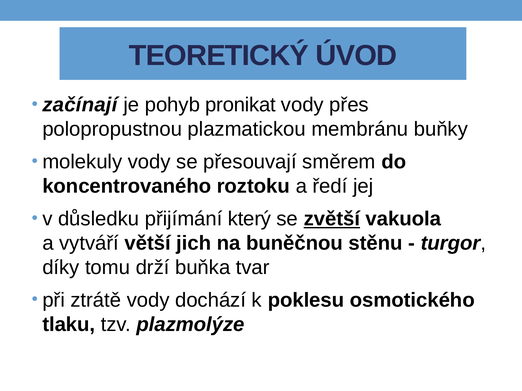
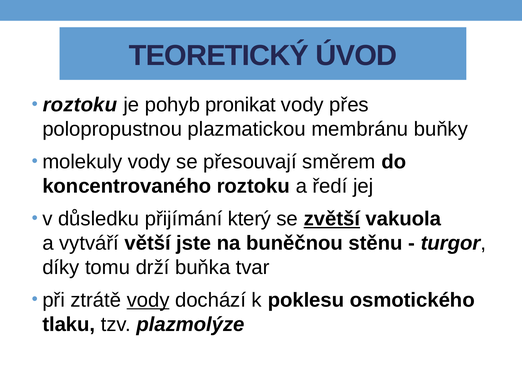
začínají: začínají -> roztoku (80, 105)
jich: jich -> jste (194, 243)
vody underline: none -> present (148, 300)
